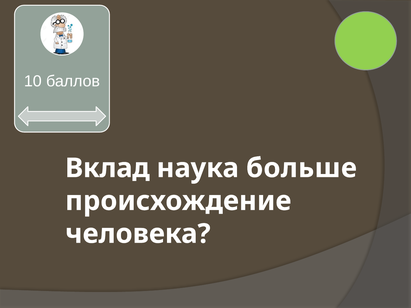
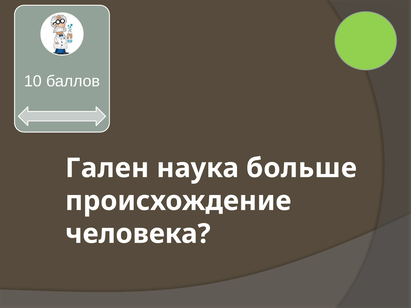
Вклад: Вклад -> Гален (107, 168)
